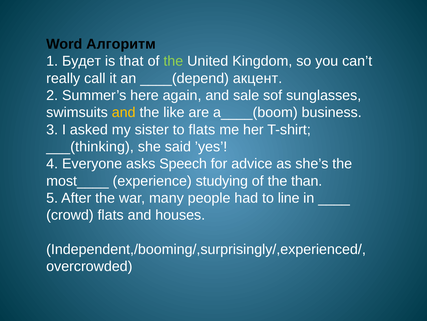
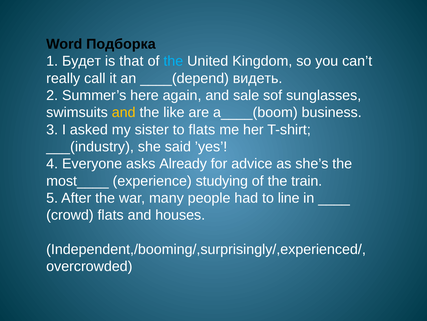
Алгоритм: Алгоритм -> Подборка (121, 44)
the colour: light green -> light blue (173, 61)
акцент: акцент -> видеть (258, 78)
___(thinking: ___(thinking -> ___(industry (90, 146)
Speech: Speech -> Already (183, 164)
than: than -> train (307, 181)
